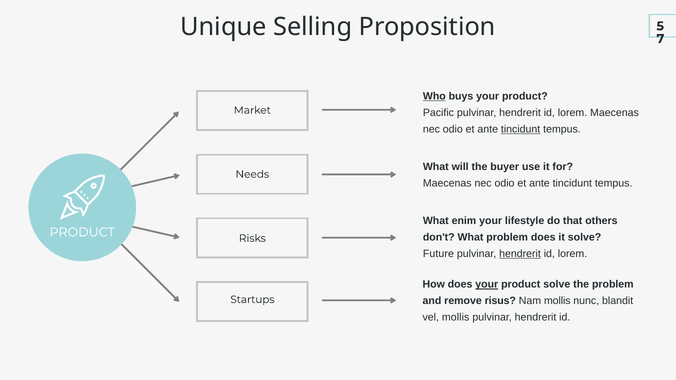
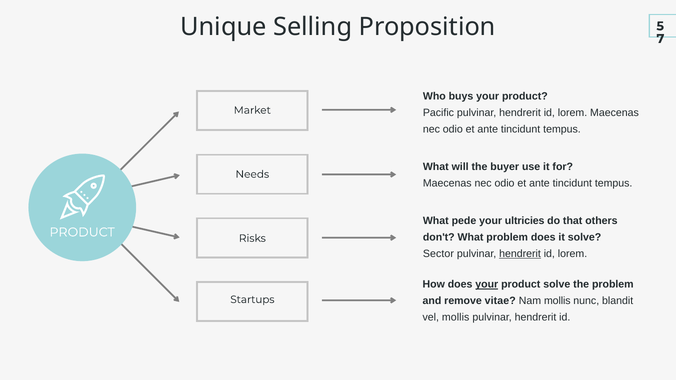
Who underline: present -> none (434, 96)
tincidunt underline: present -> none (521, 129)
enim: enim -> pede (464, 221)
lifestyle: lifestyle -> ultricies (525, 221)
Future: Future -> Sector (438, 254)
risus: risus -> vitae (500, 301)
